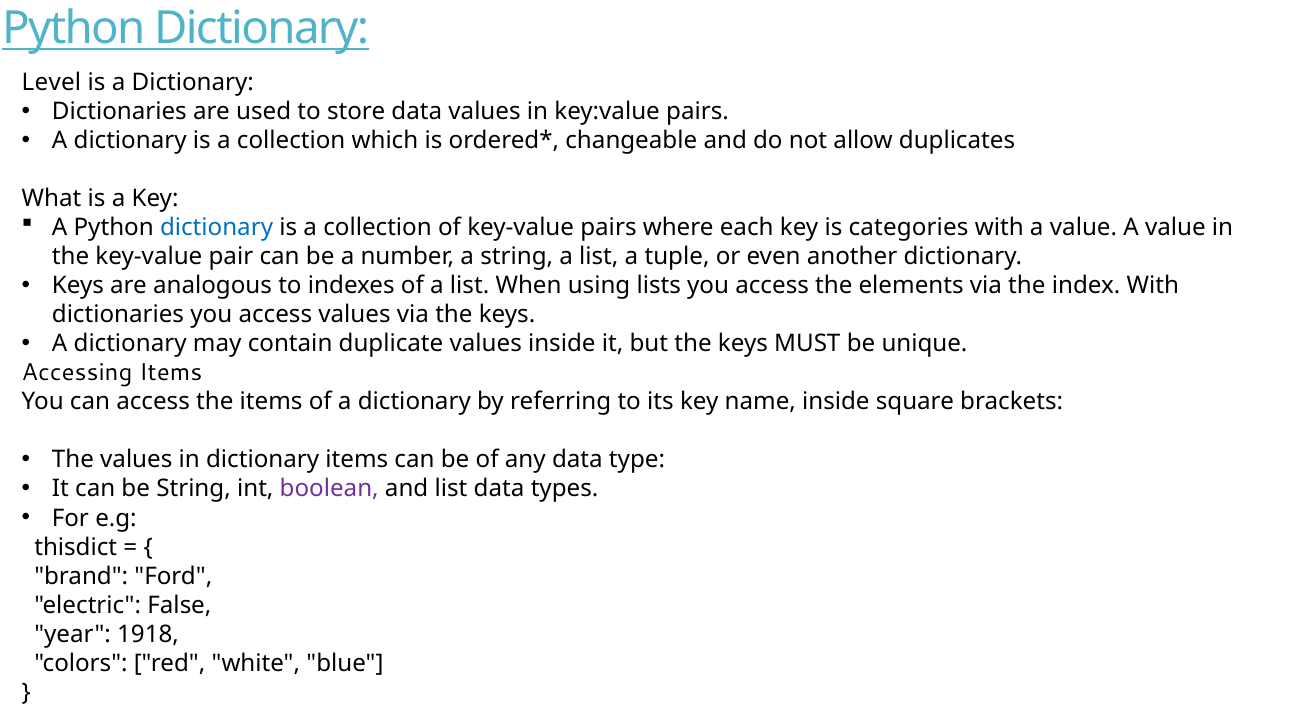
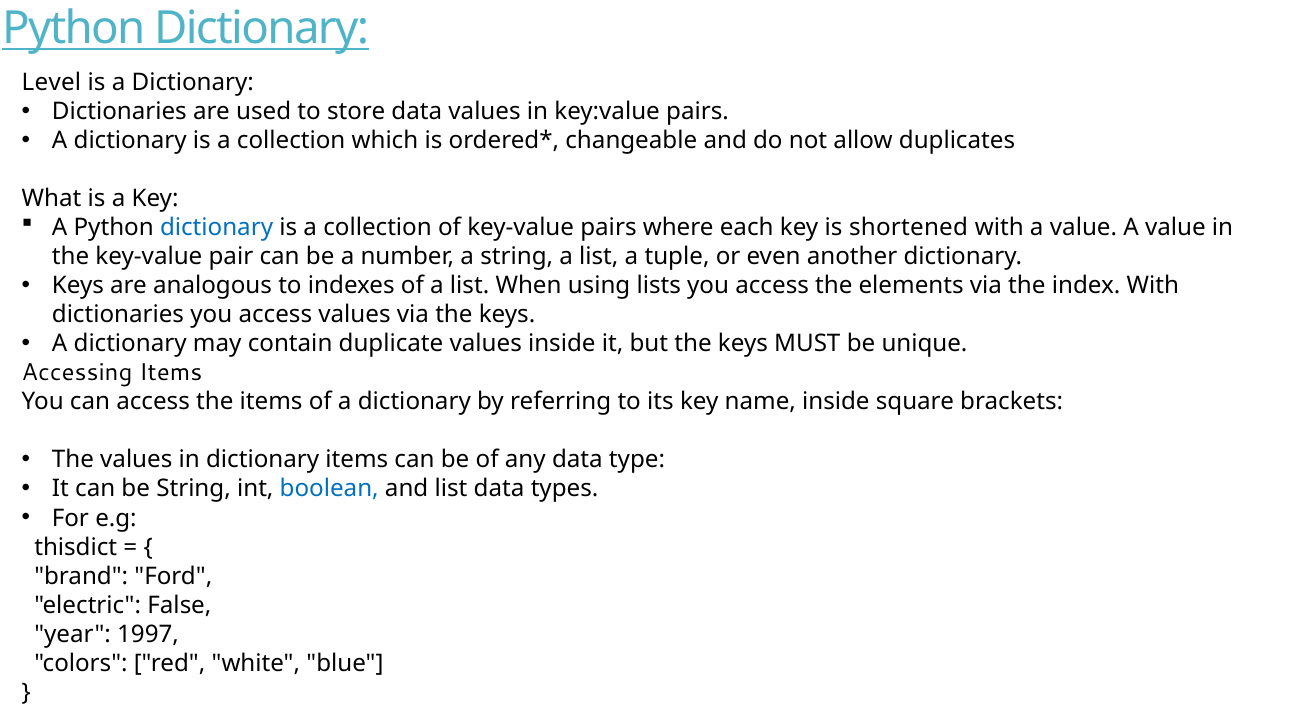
categories: categories -> shortened (909, 228)
boolean colour: purple -> blue (329, 489)
1918: 1918 -> 1997 (148, 634)
